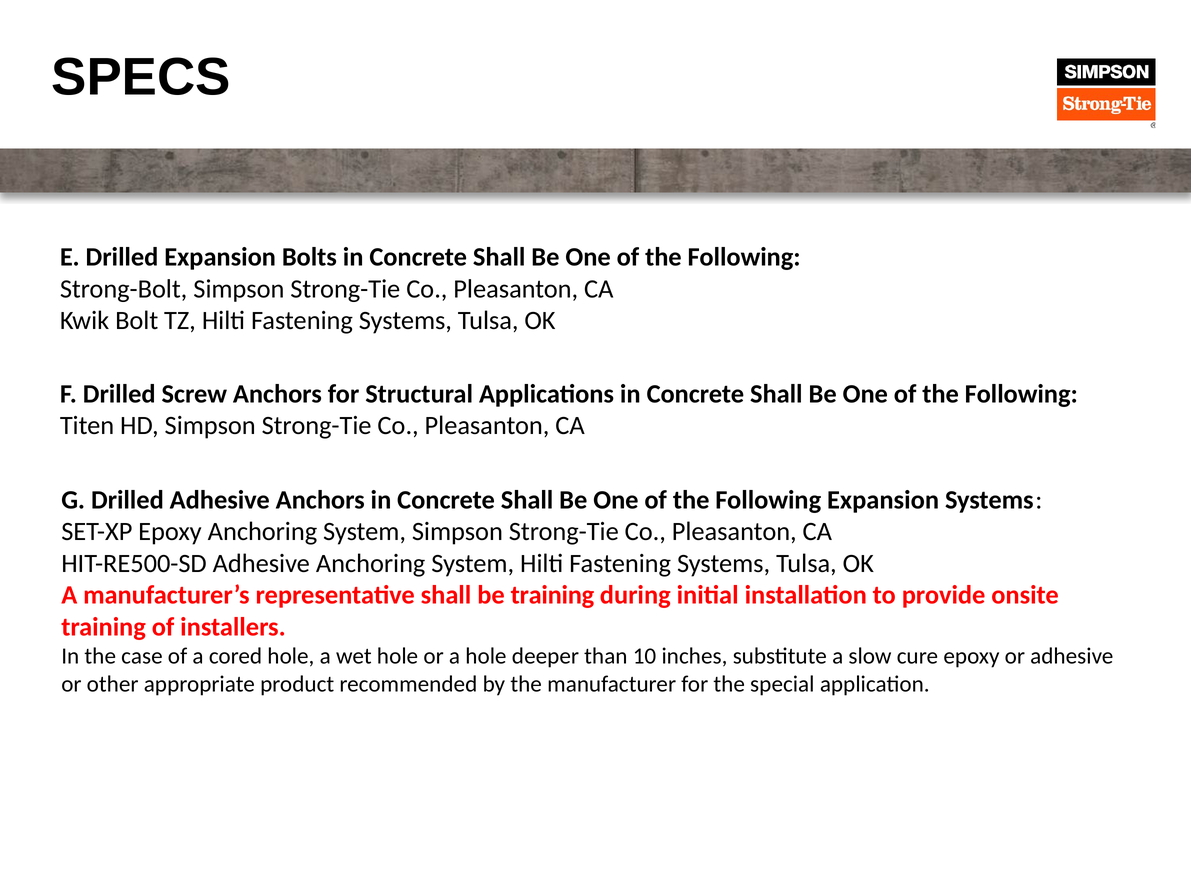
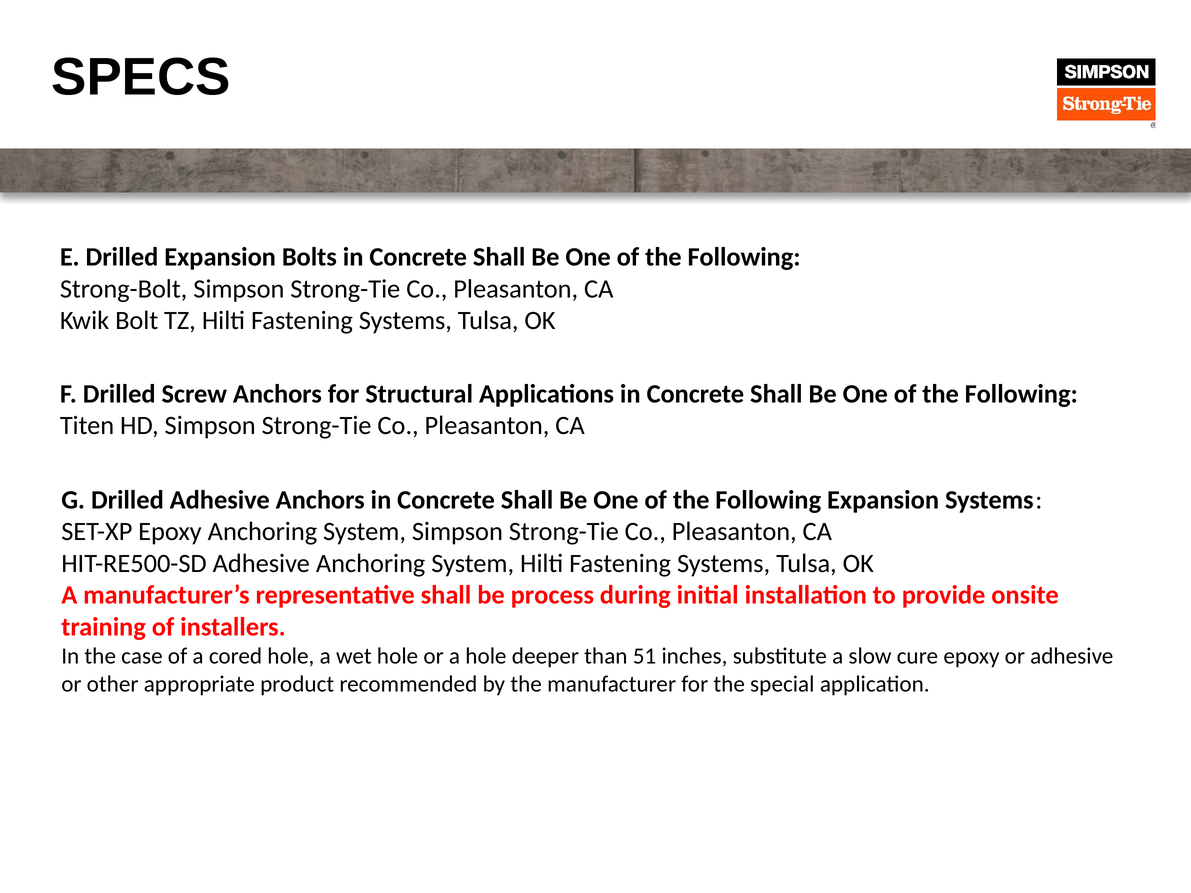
be training: training -> process (552, 595)
10: 10 -> 51 (644, 657)
